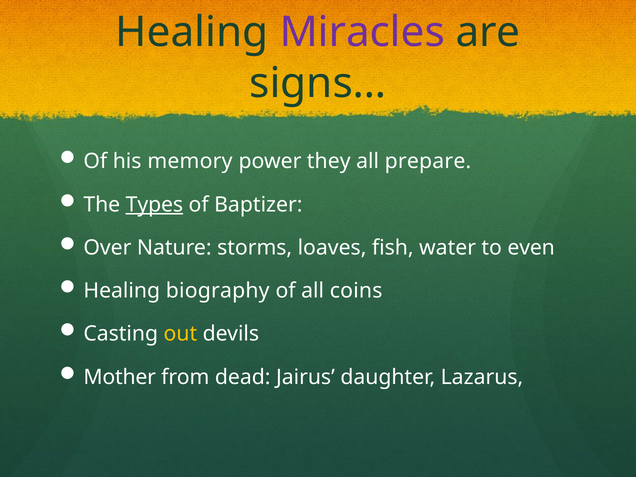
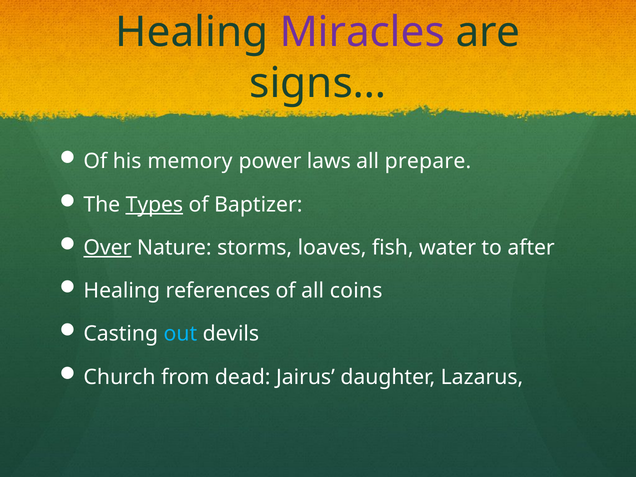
they: they -> laws (329, 161)
Over underline: none -> present (107, 248)
even: even -> after (531, 248)
biography: biography -> references (218, 291)
out colour: yellow -> light blue (180, 334)
Mother: Mother -> Church (120, 377)
